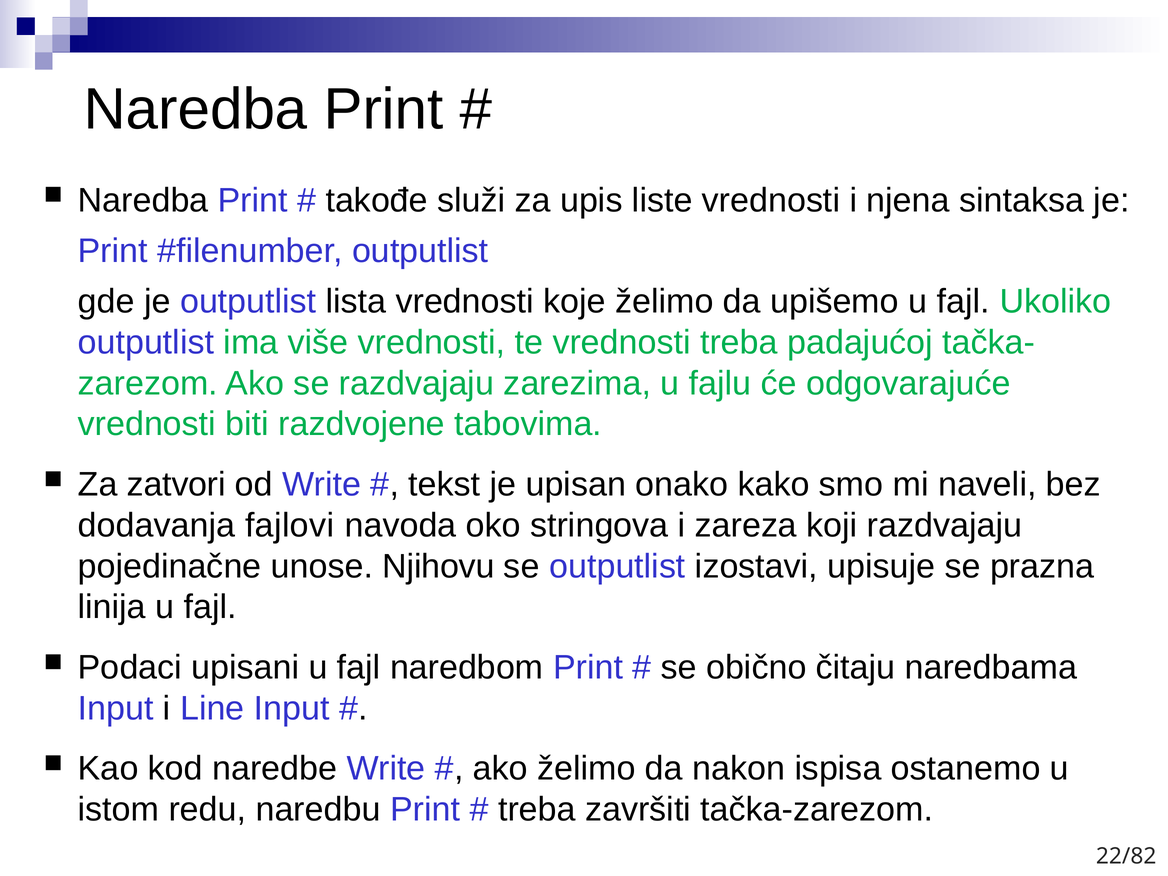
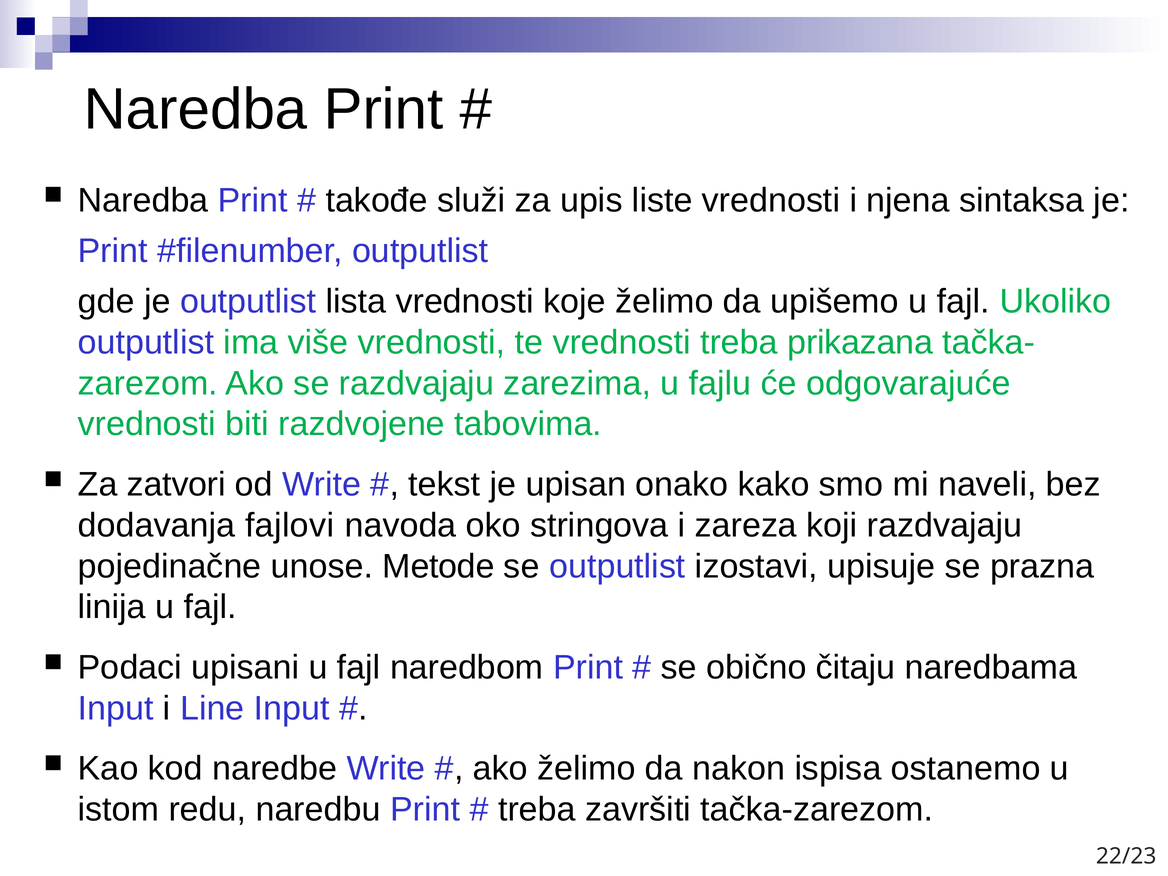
padajućoj: padajućoj -> prikazana (860, 342)
Njihovu: Njihovu -> Metode (439, 566)
22/82: 22/82 -> 22/23 (1126, 856)
